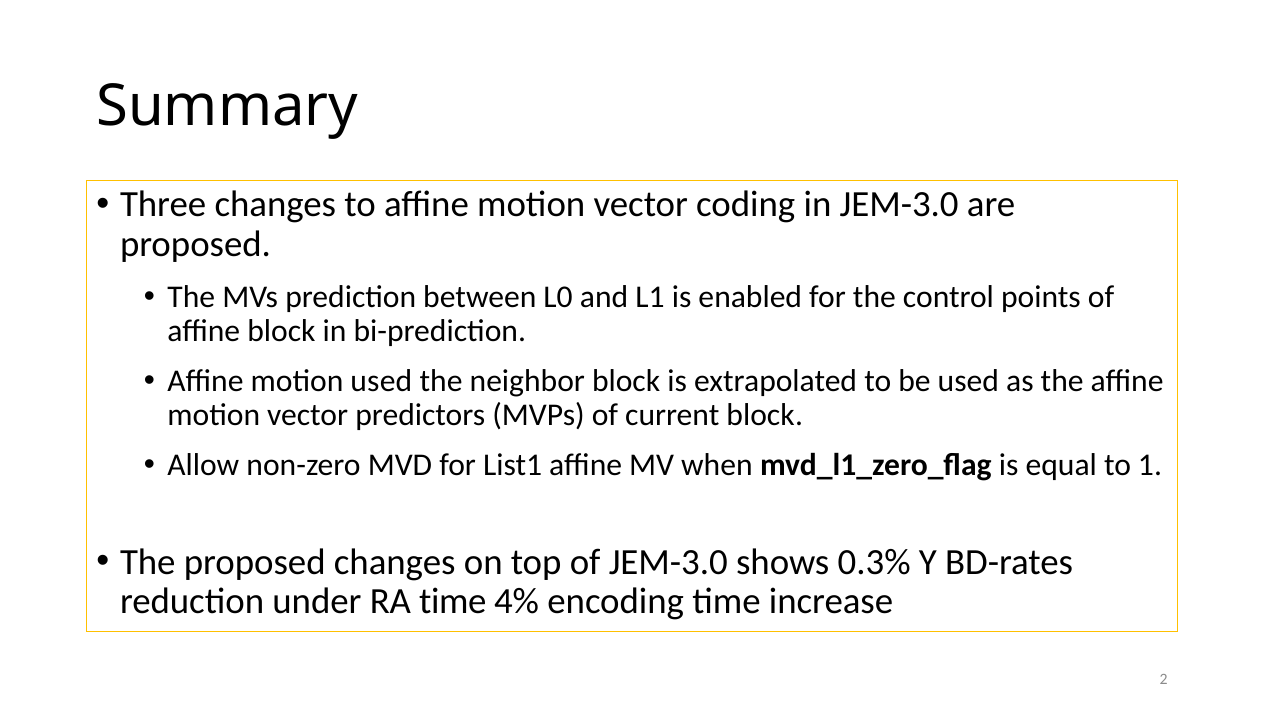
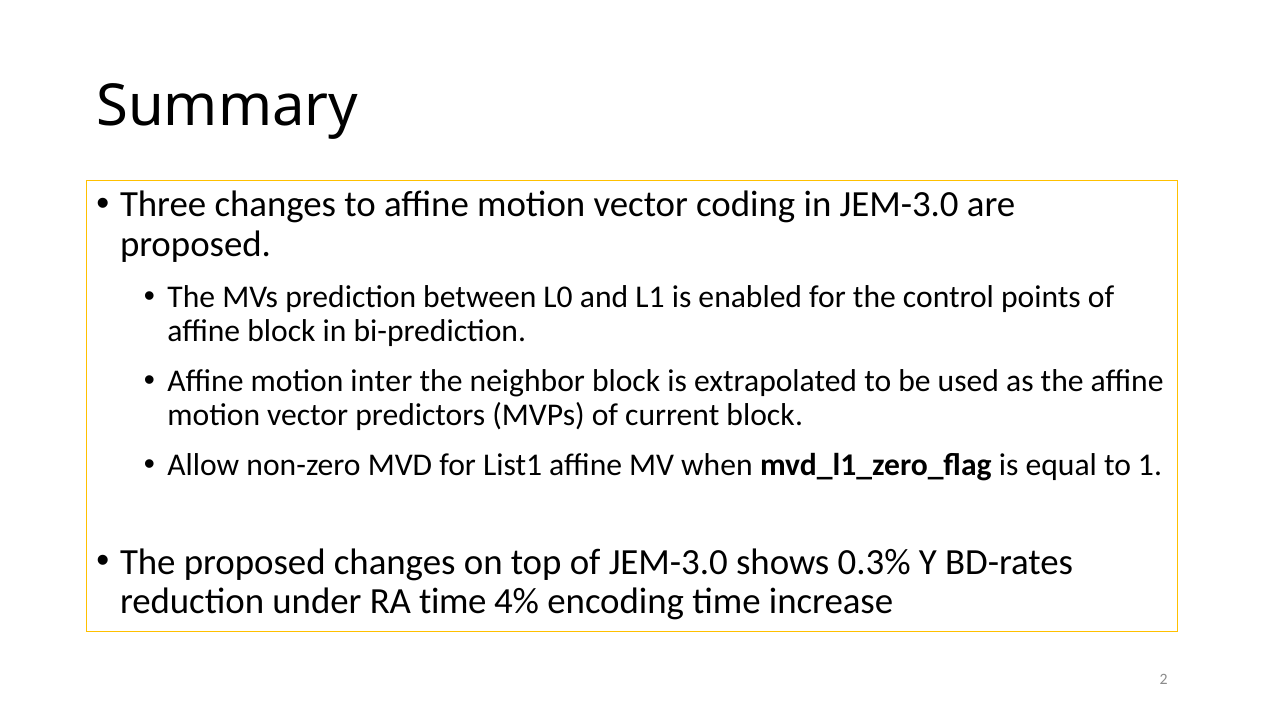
motion used: used -> inter (381, 381)
